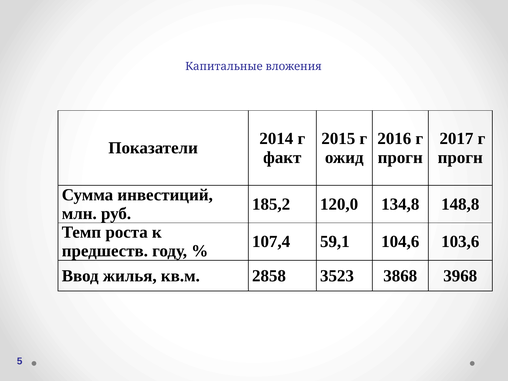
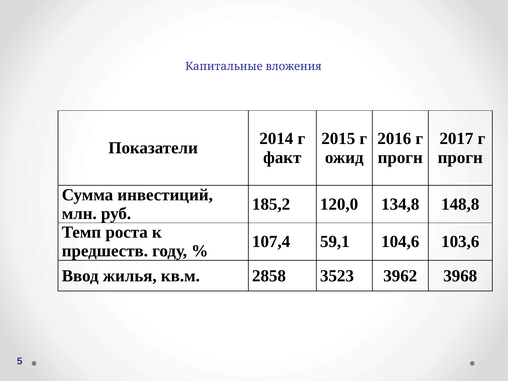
3868: 3868 -> 3962 (400, 276)
